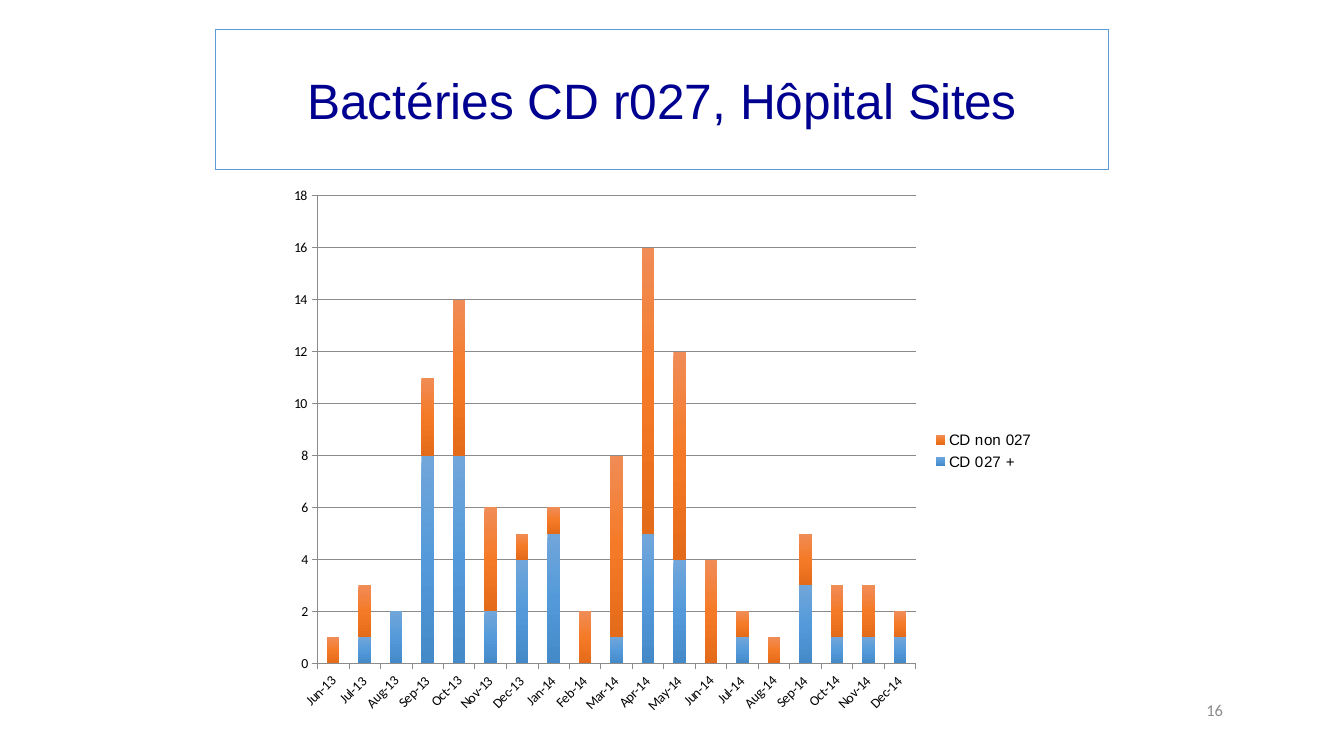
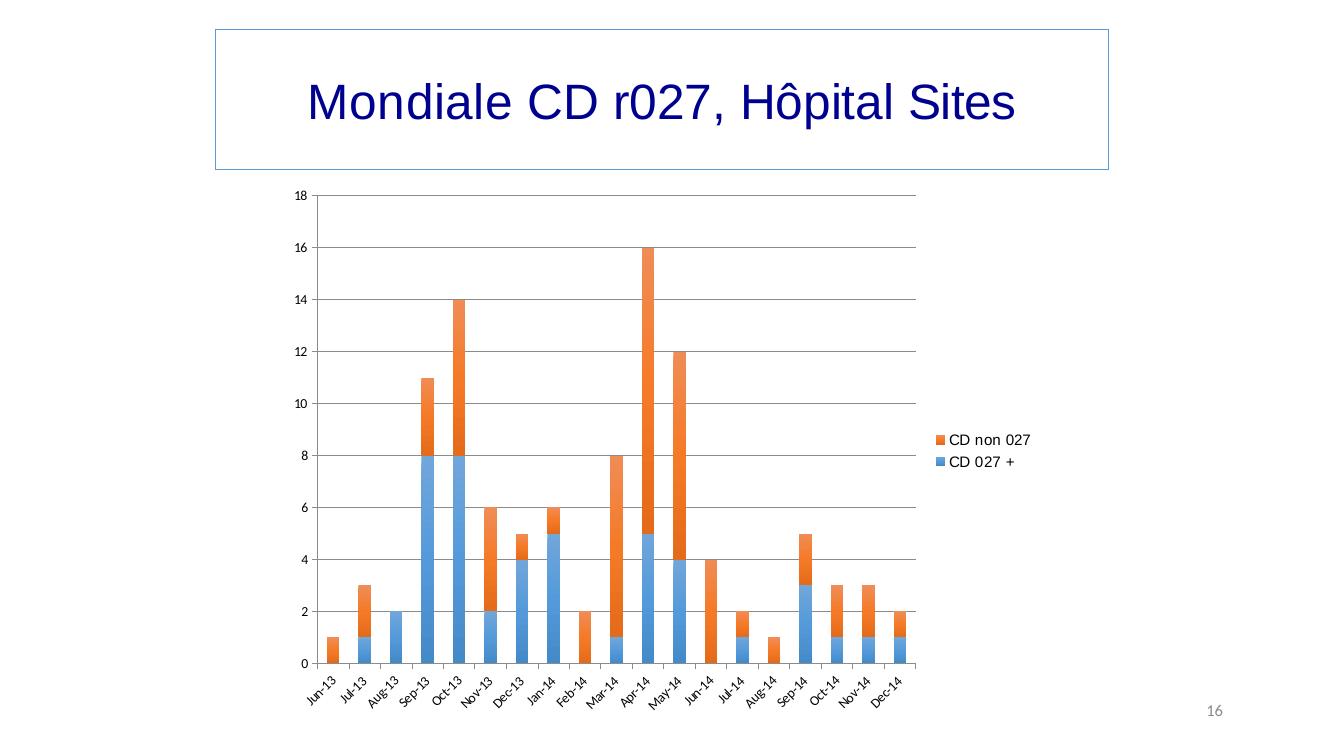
Bactéries: Bactéries -> Mondiale (410, 103)
